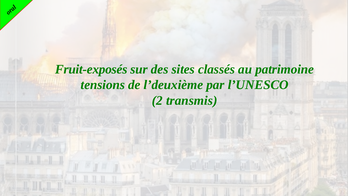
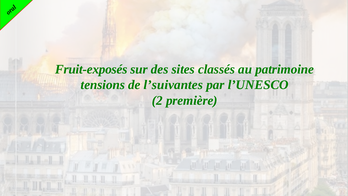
l’deuxième: l’deuxième -> l’suivantes (173, 85)
transmis: transmis -> première (192, 100)
